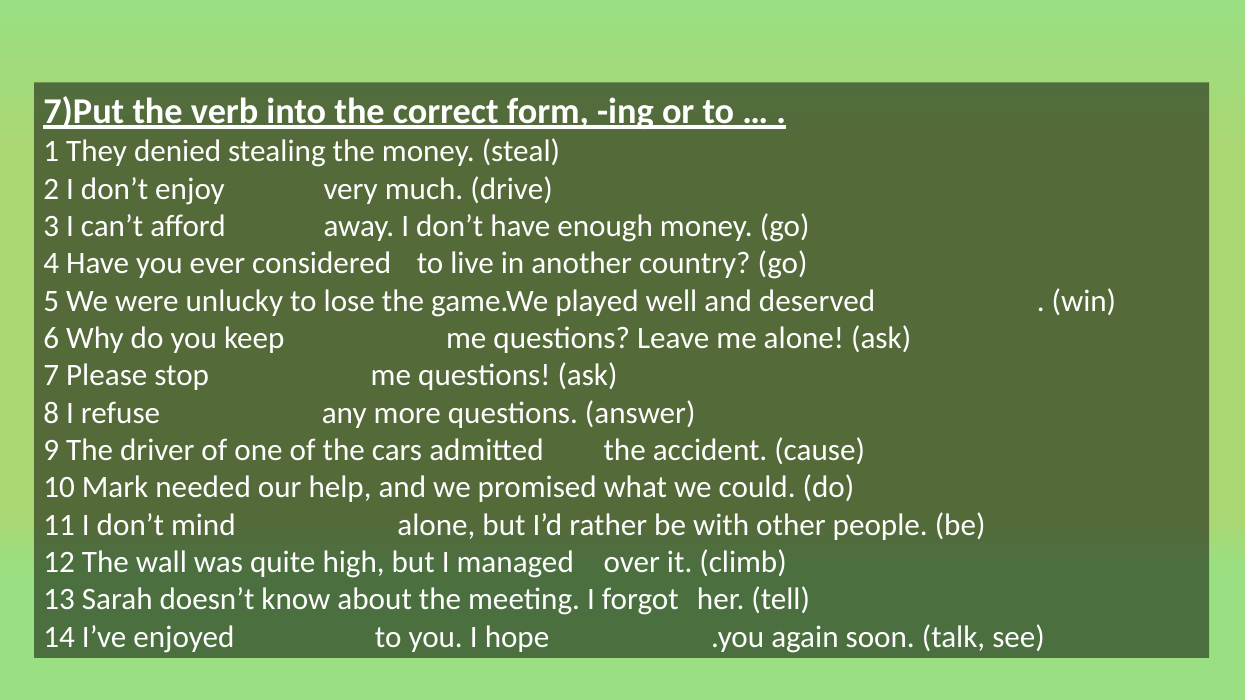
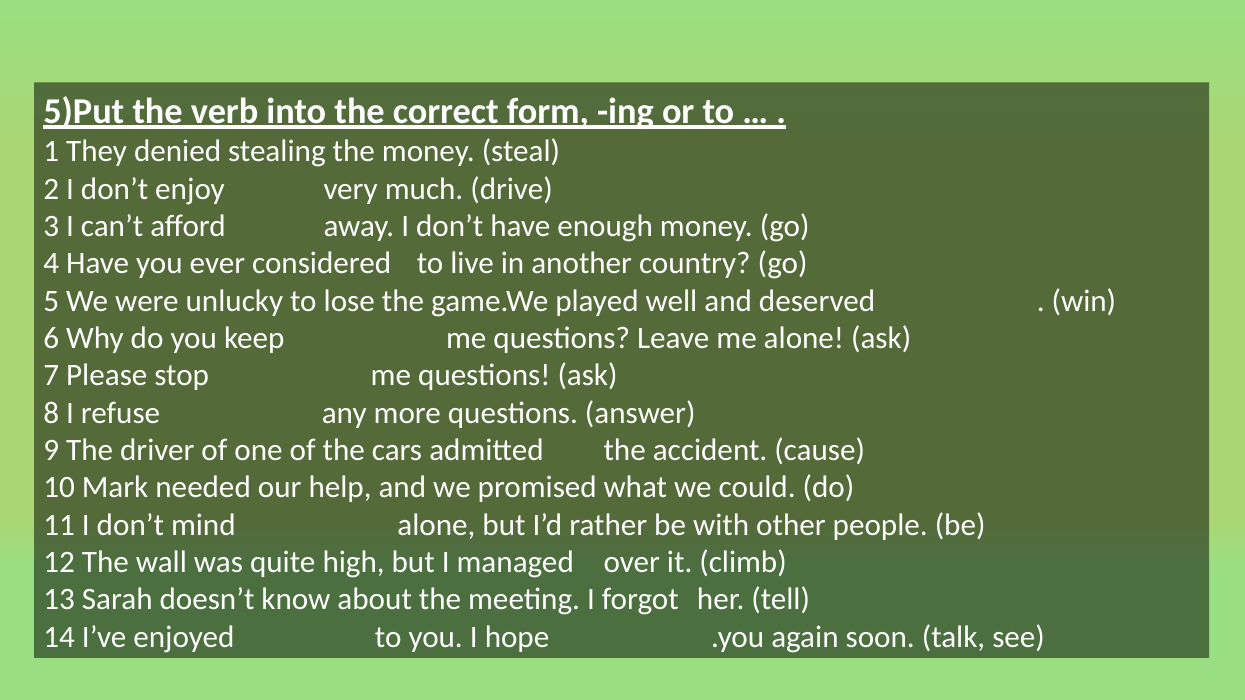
7)Put: 7)Put -> 5)Put (84, 111)
